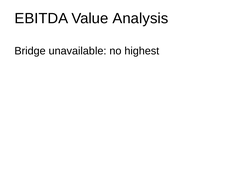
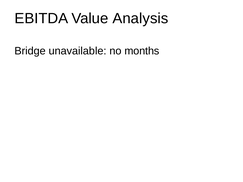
highest: highest -> months (142, 51)
